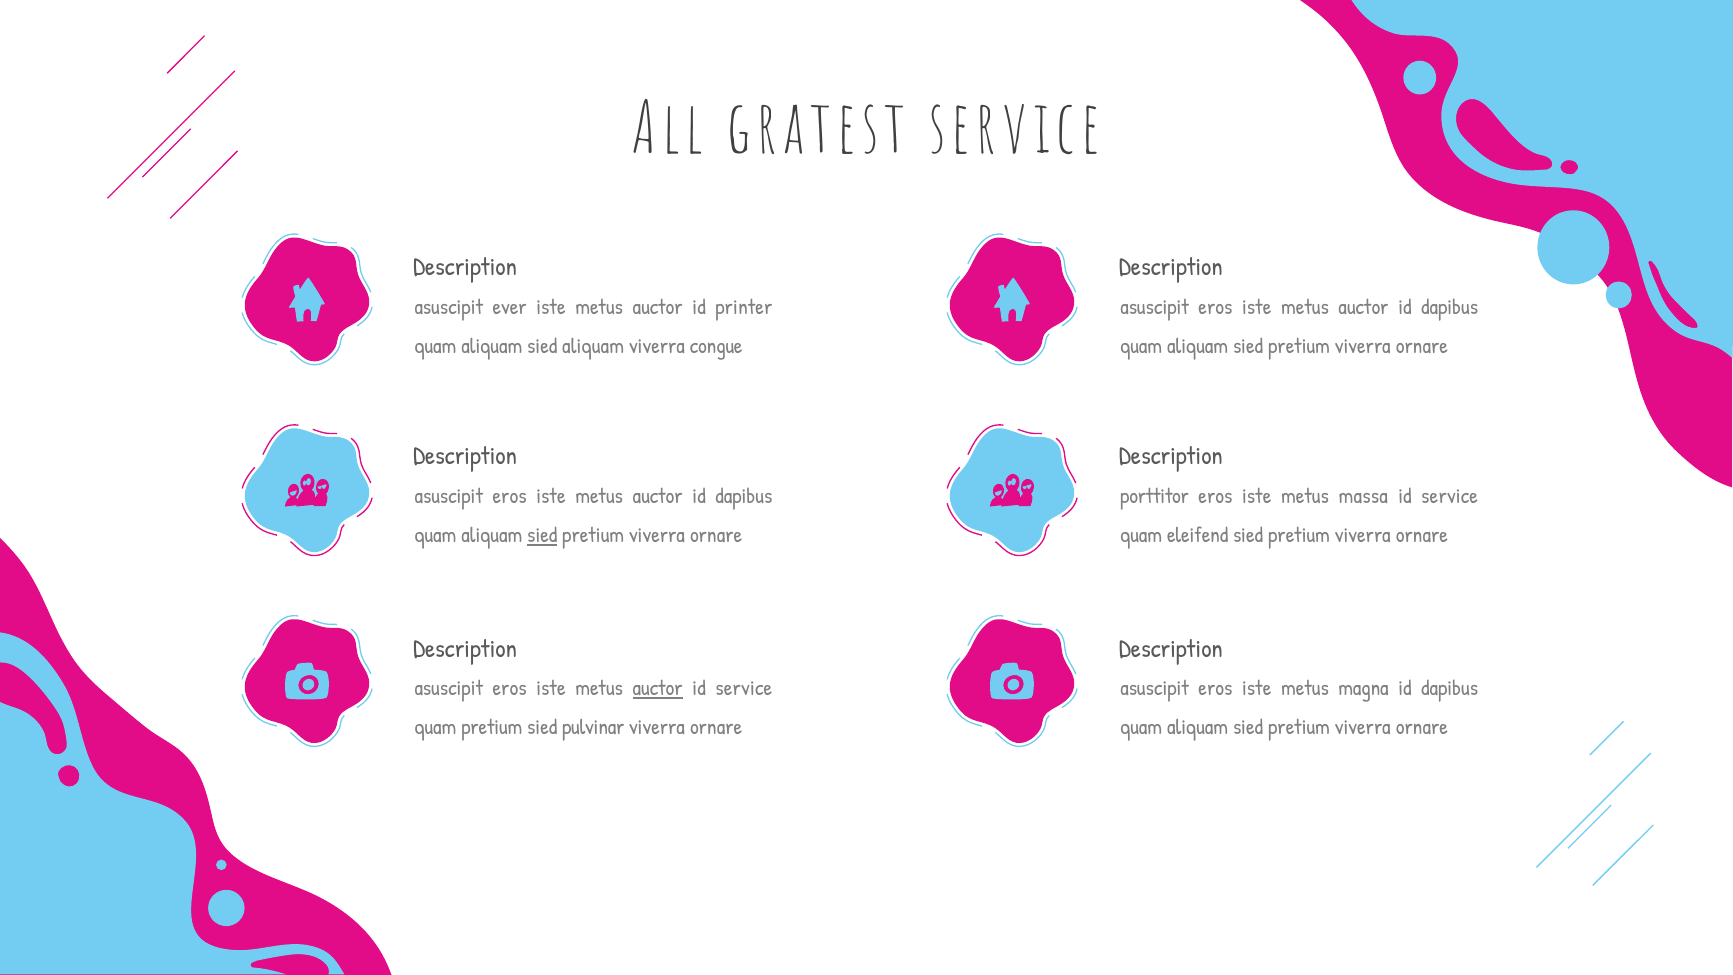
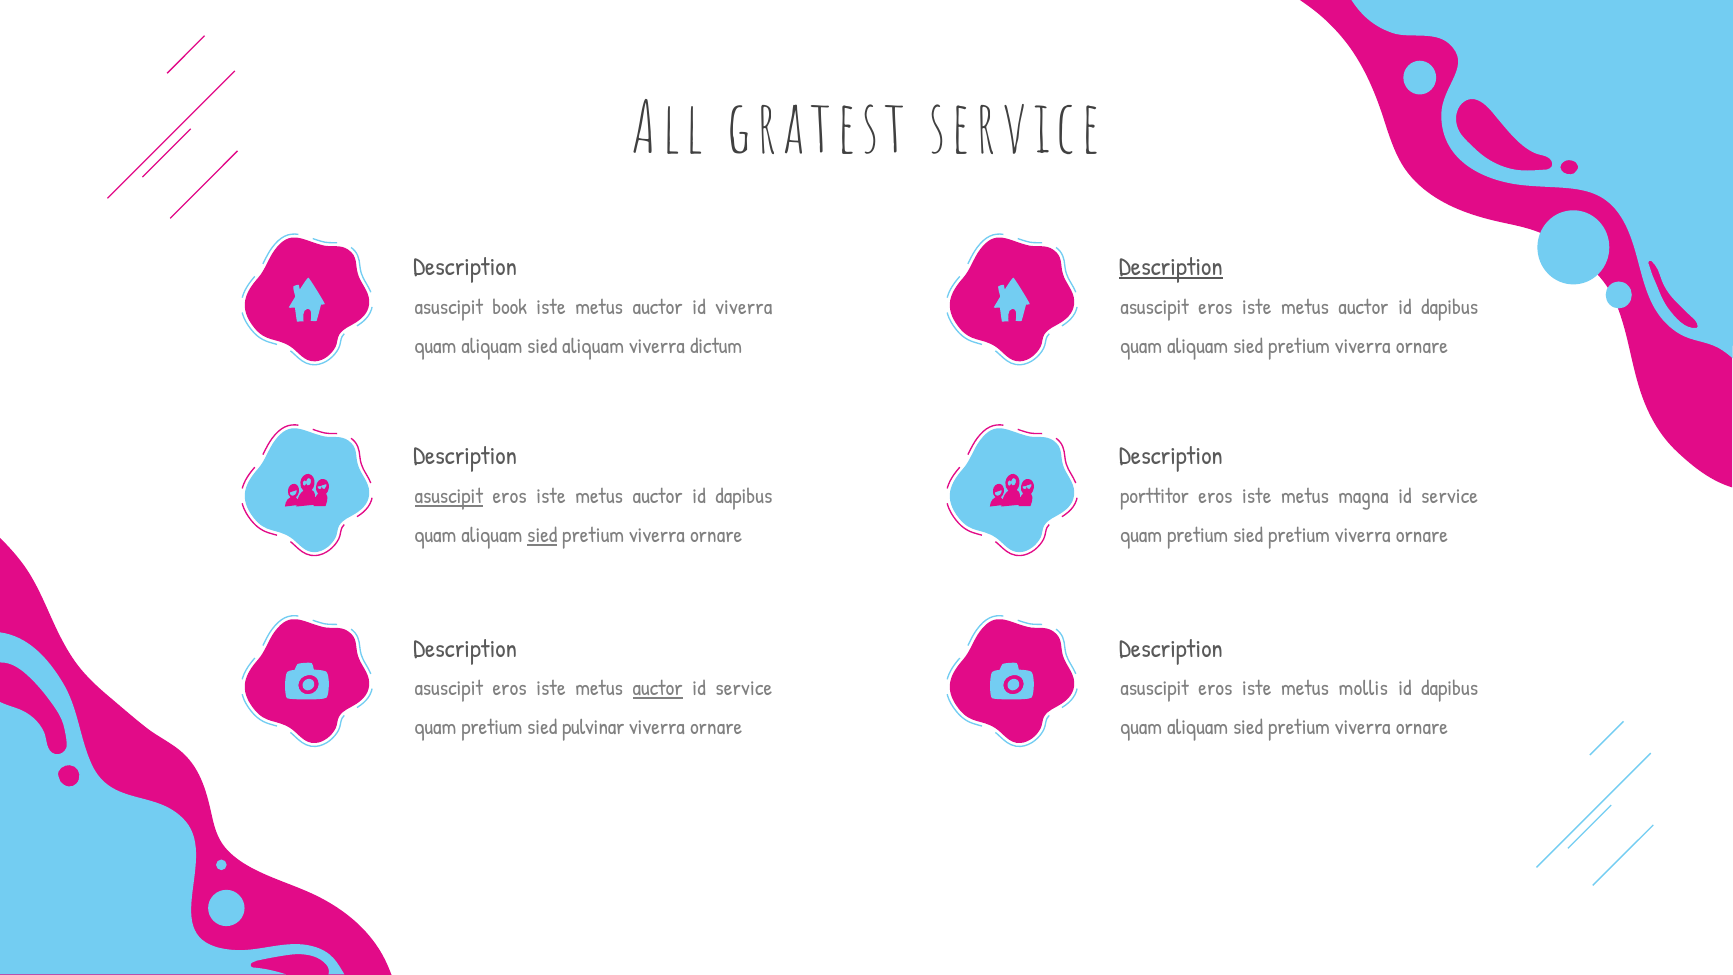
Description underline: none -> present (1171, 267)
ever: ever -> book (510, 307)
id printer: printer -> viverra (744, 307)
congue: congue -> dictum (716, 346)
asuscipit underline: none -> present (449, 497)
massa: massa -> magna (1364, 497)
eleifend: eleifend -> pretium (1198, 536)
magna: magna -> mollis (1363, 689)
